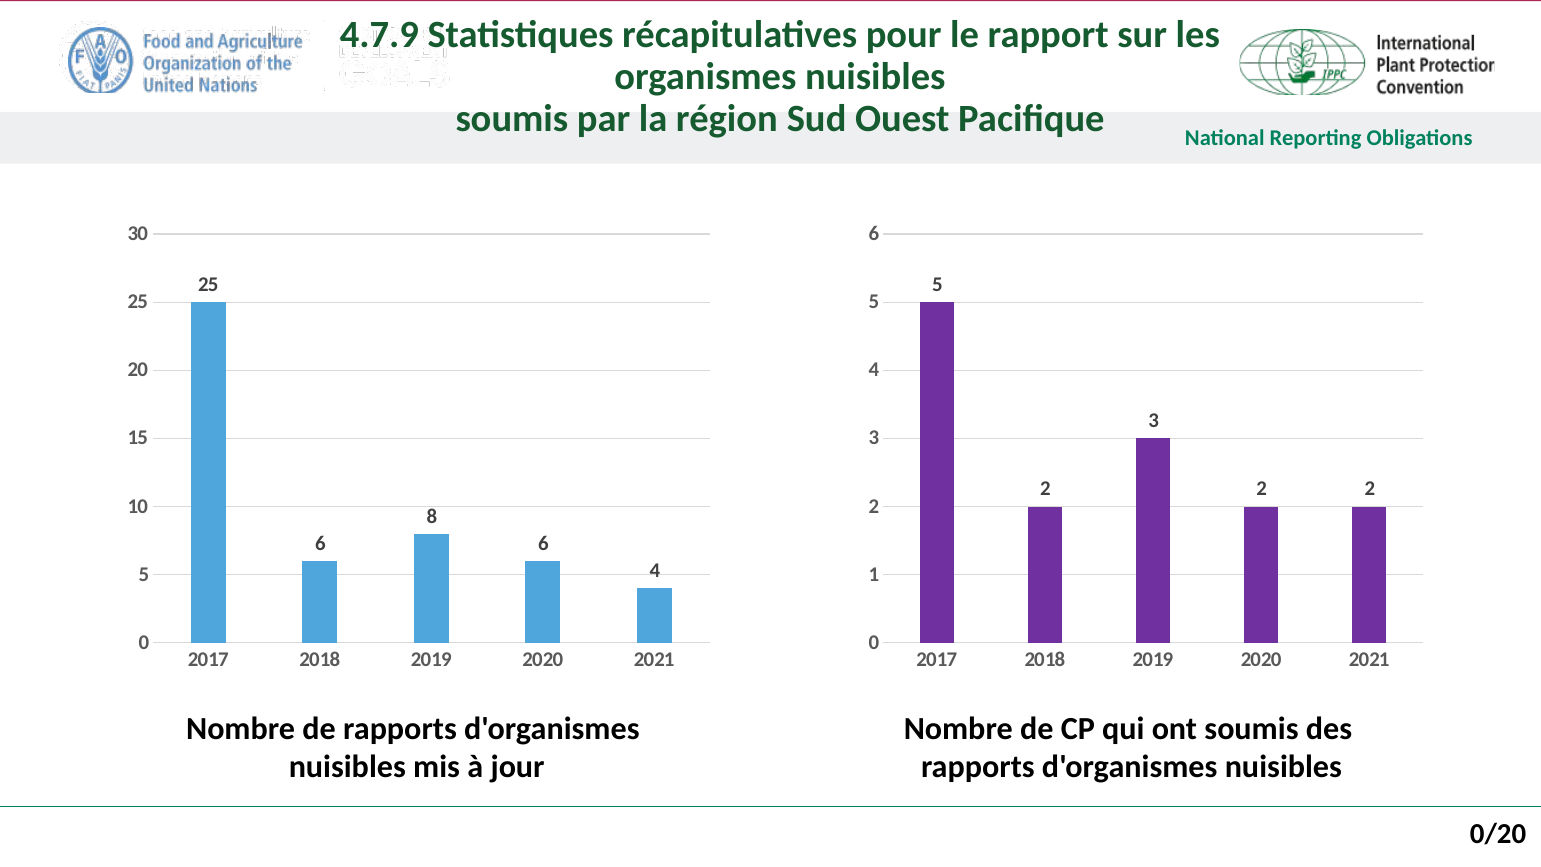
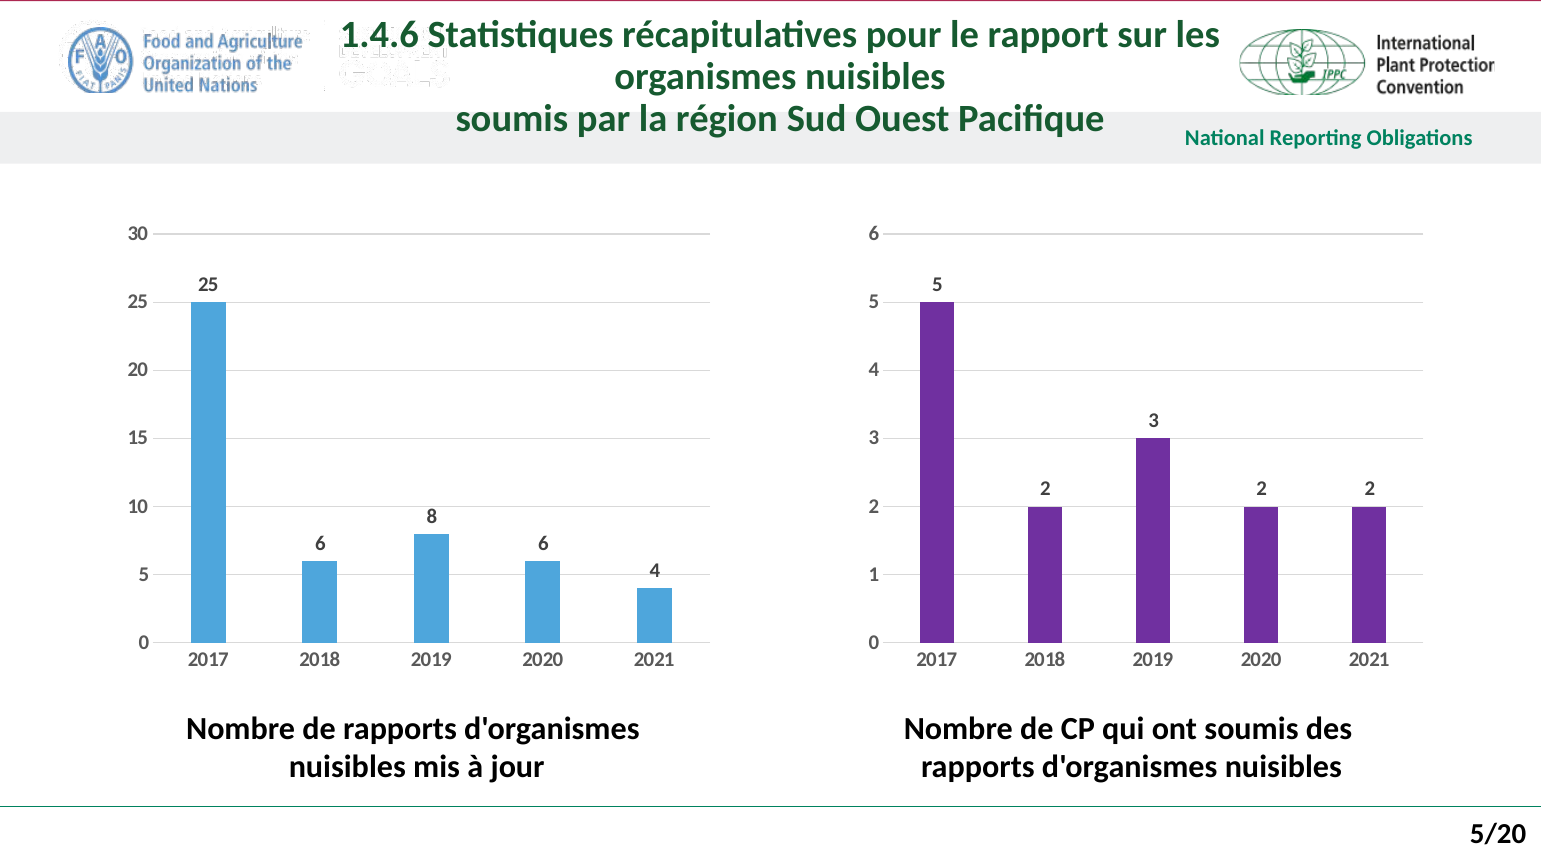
4.7.9: 4.7.9 -> 1.4.6 (379, 35)
0/20: 0/20 -> 5/20 (1498, 834)
